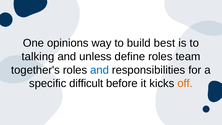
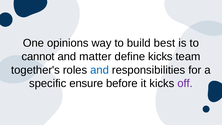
talking: talking -> cannot (38, 56)
unless: unless -> matter (95, 56)
define roles: roles -> kicks (160, 56)
difficult: difficult -> ensure (86, 83)
off colour: orange -> purple (185, 83)
